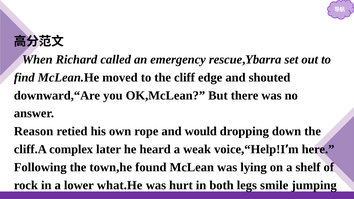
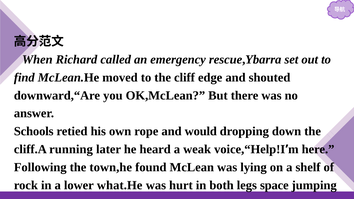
Reason: Reason -> Schools (34, 131)
complex: complex -> running (71, 149)
smile: smile -> space (274, 185)
